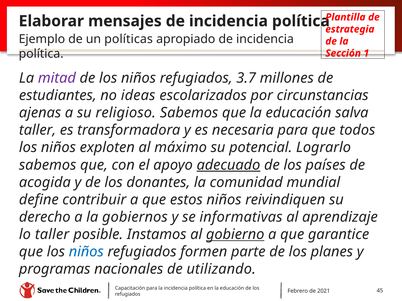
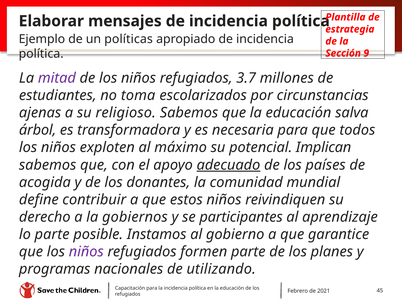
1: 1 -> 9 (366, 53)
ideas: ideas -> toma (138, 96)
taller: taller -> árbol (38, 130)
Lograrlo: Lograrlo -> Implican (324, 148)
informativas: informativas -> participantes (241, 217)
lo taller: taller -> parte (52, 235)
gobierno underline: present -> none (235, 235)
niños colour: blue -> purple (86, 252)
